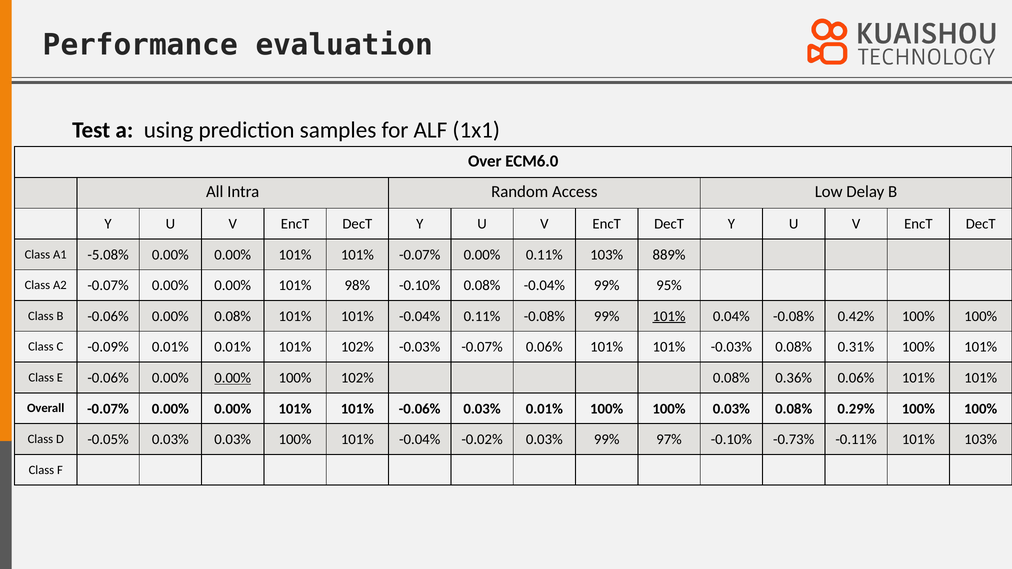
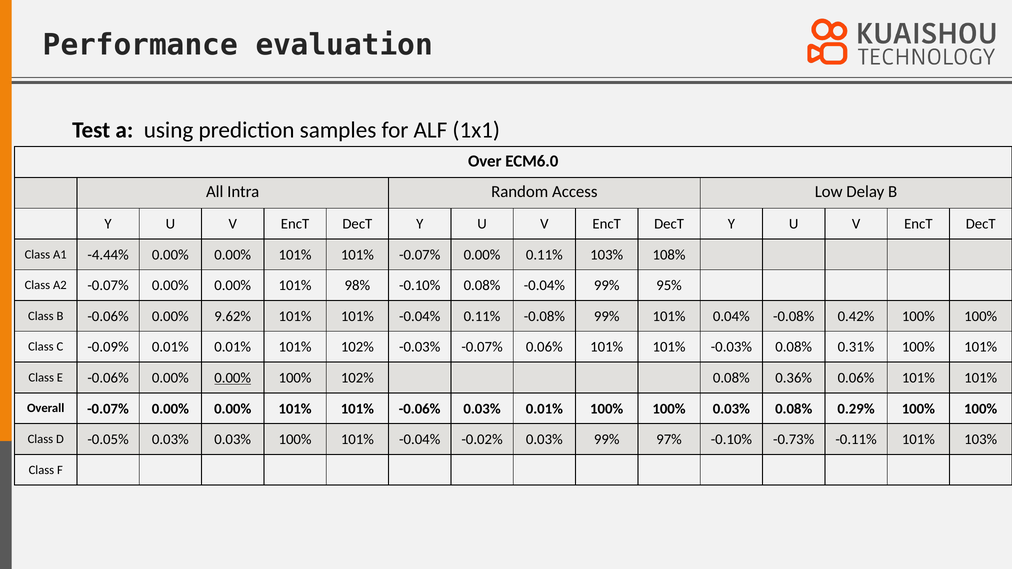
-5.08%: -5.08% -> -4.44% (108, 255)
889%: 889% -> 108% (669, 255)
0.00% 0.08%: 0.08% -> 9.62% (233, 316)
101% underline: present -> none (669, 316)
